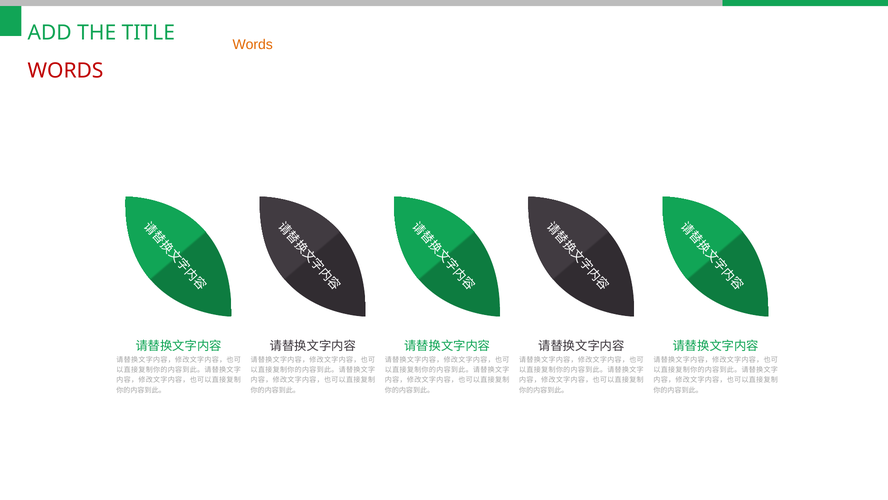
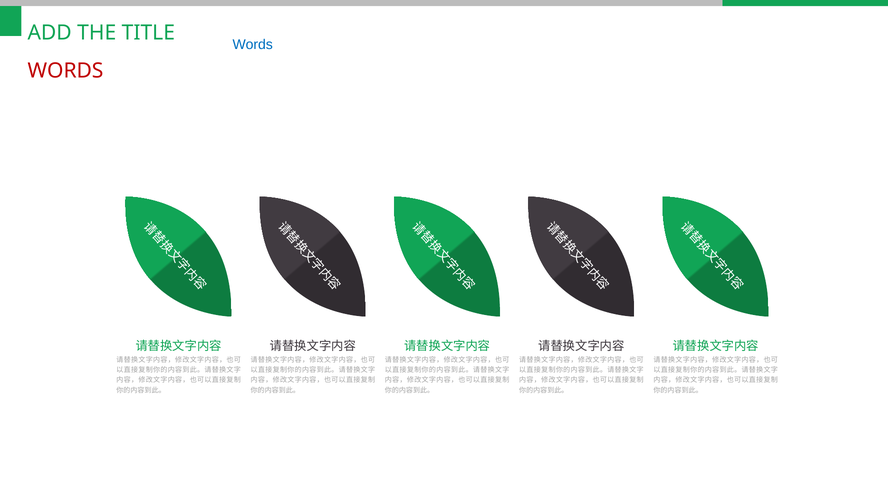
Words colour: orange -> blue (253, 44)
